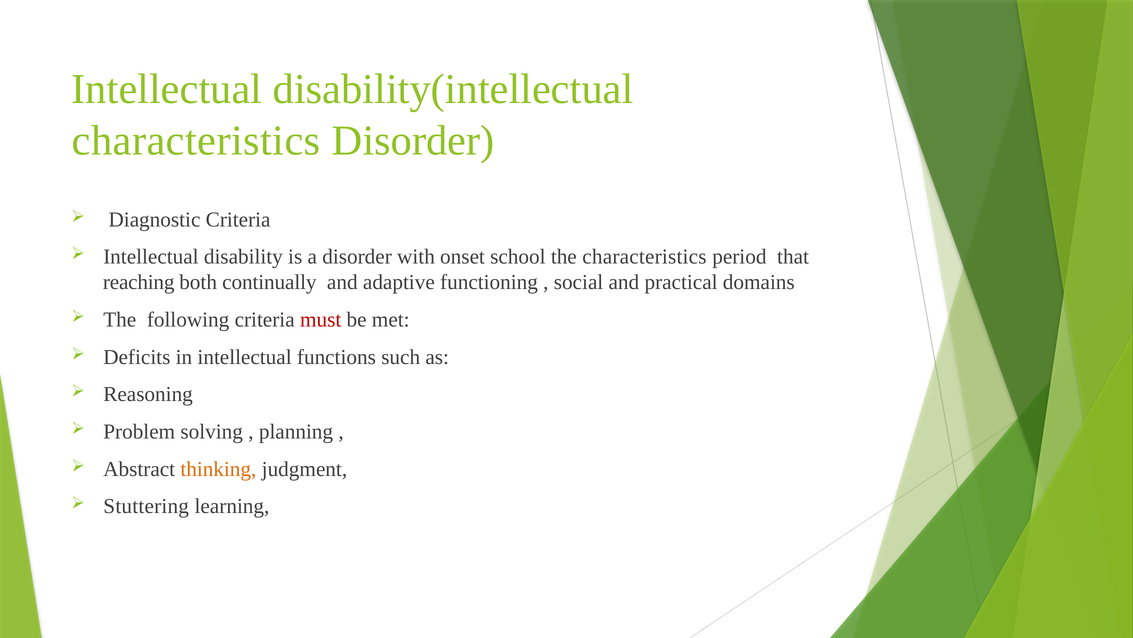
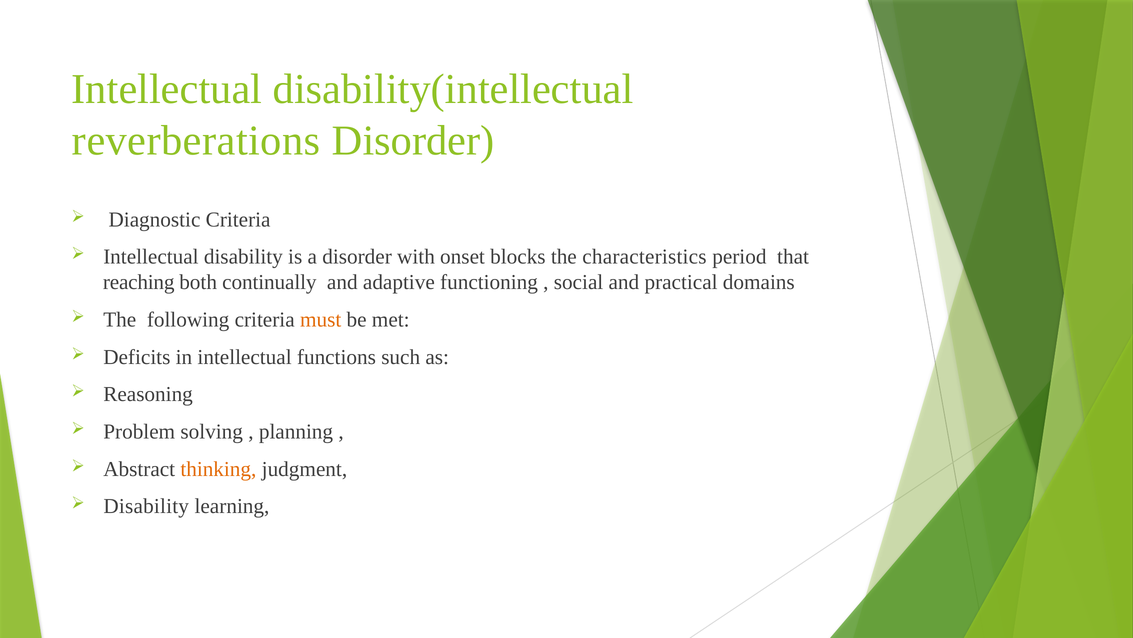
characteristics: characteristics -> reverberations (196, 140)
school: school -> blocks (518, 257)
must colour: red -> orange (321, 319)
Stuttering: Stuttering -> Disability (146, 506)
